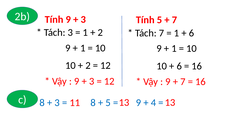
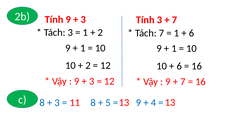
Tính 5: 5 -> 3 (159, 20)
